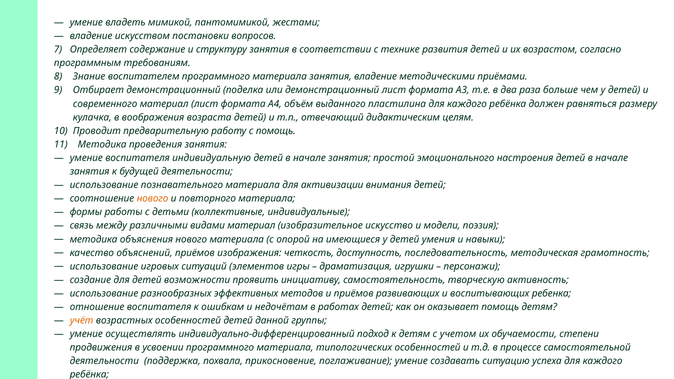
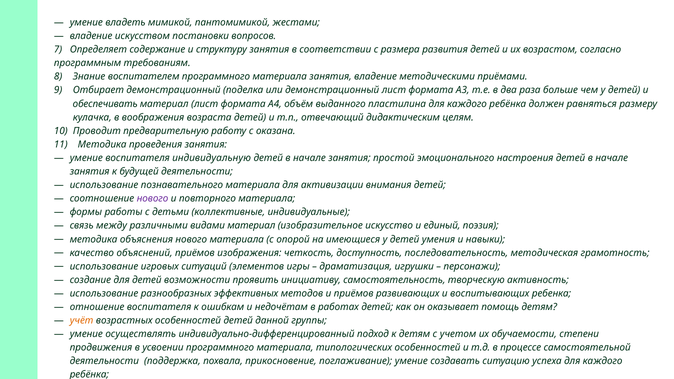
технике: технике -> размера (400, 50)
современного: современного -> обеспечивать (105, 104)
с помощь: помощь -> оказана (276, 131)
нового colour: orange -> purple (153, 199)
модели: модели -> единый (442, 226)
